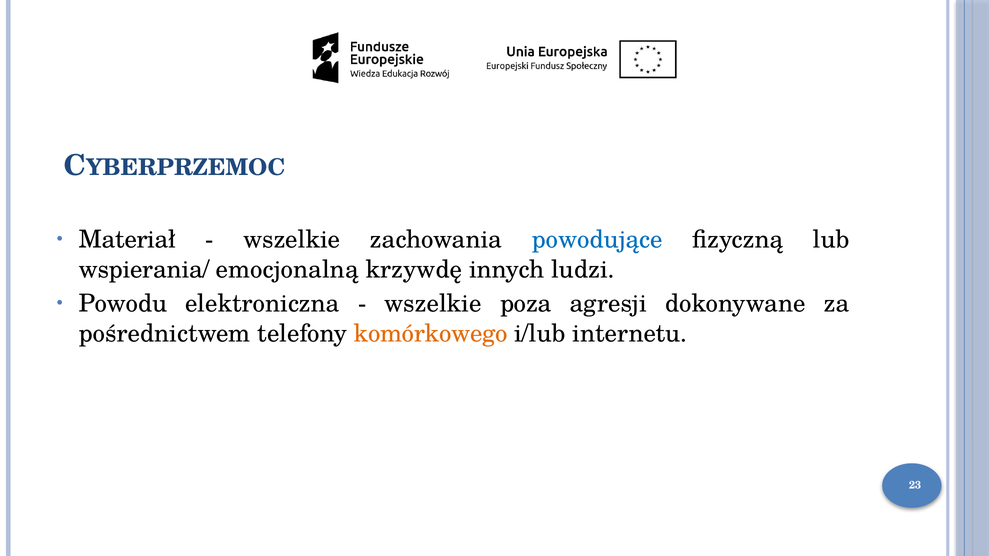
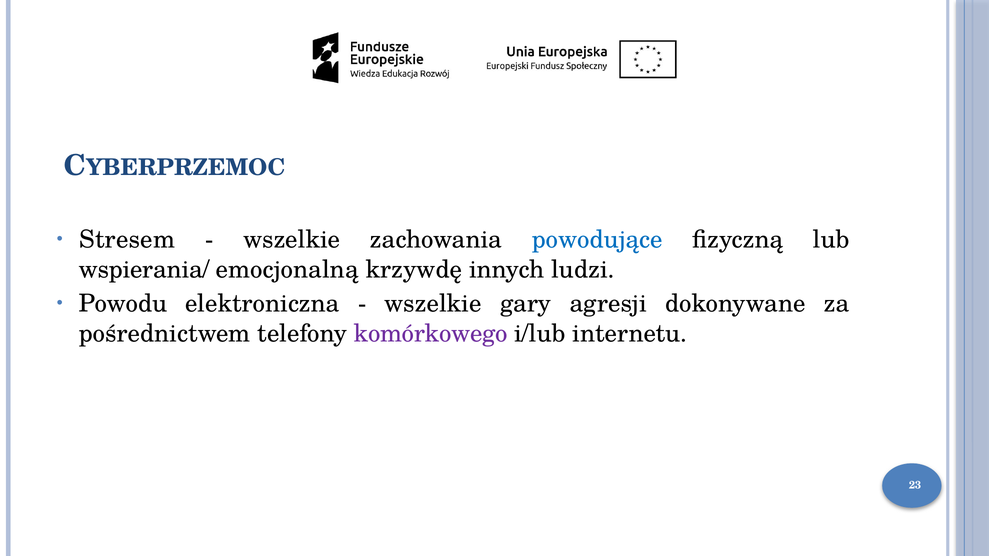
Materiał: Materiał -> Stresem (127, 240)
poza: poza -> gary (526, 304)
komórkowego colour: orange -> purple (431, 334)
